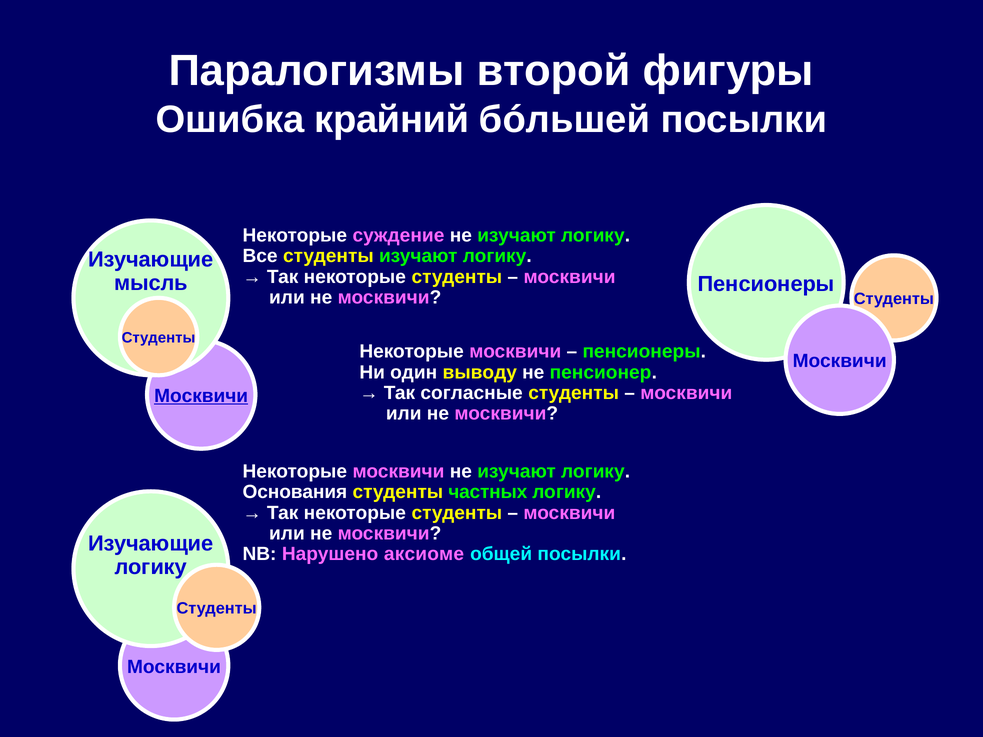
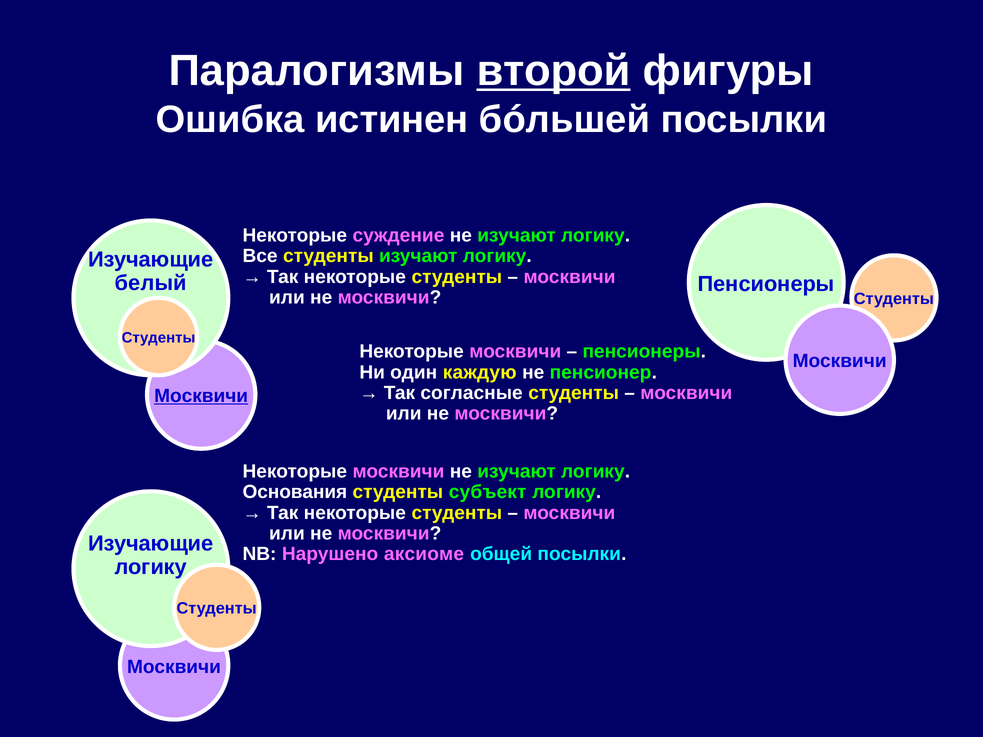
второй underline: none -> present (554, 71)
крайний: крайний -> истинен (392, 120)
мысль: мысль -> белый (151, 283)
выводу: выводу -> каждую (480, 372)
частных: частных -> субъект (488, 492)
